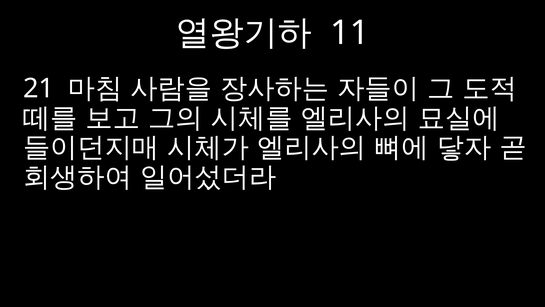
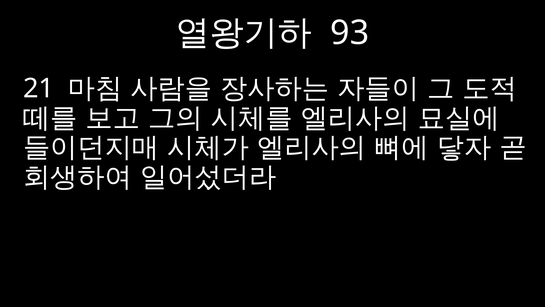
11: 11 -> 93 (350, 33)
